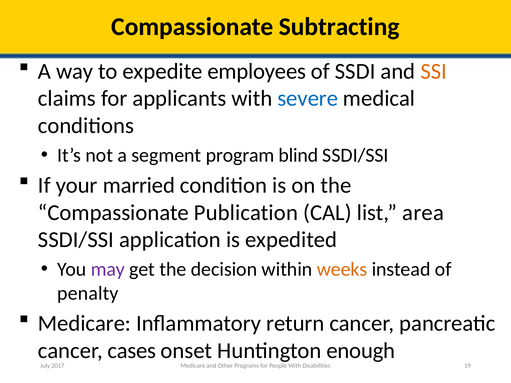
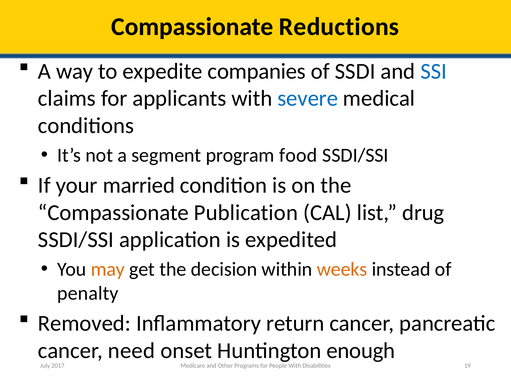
Subtracting: Subtracting -> Reductions (339, 27)
employees: employees -> companies (257, 71)
SSI colour: orange -> blue (434, 71)
blind: blind -> food (298, 155)
area: area -> drug (423, 213)
may colour: purple -> orange (108, 270)
Medicare: Medicare -> Removed (84, 323)
cases: cases -> need (132, 351)
